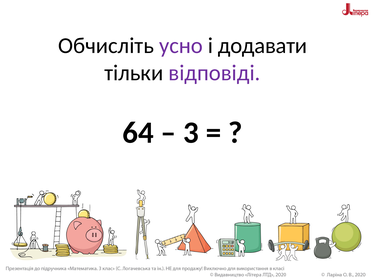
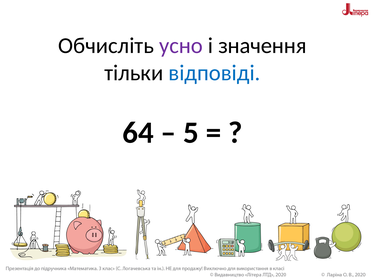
додавати: додавати -> значення (262, 46)
відповіді colour: purple -> blue (214, 73)
3: 3 -> 5 (191, 133)
